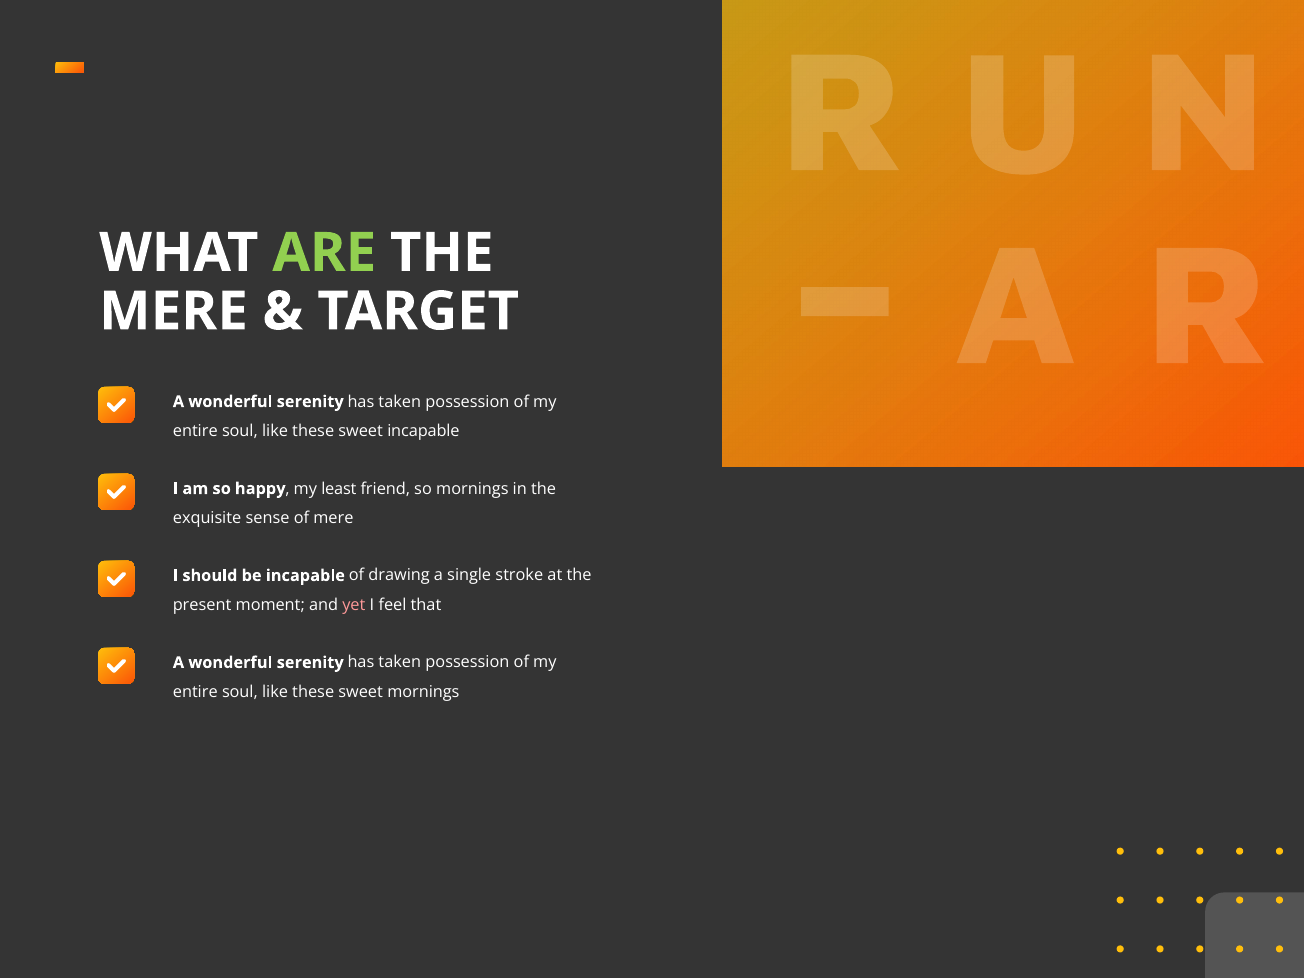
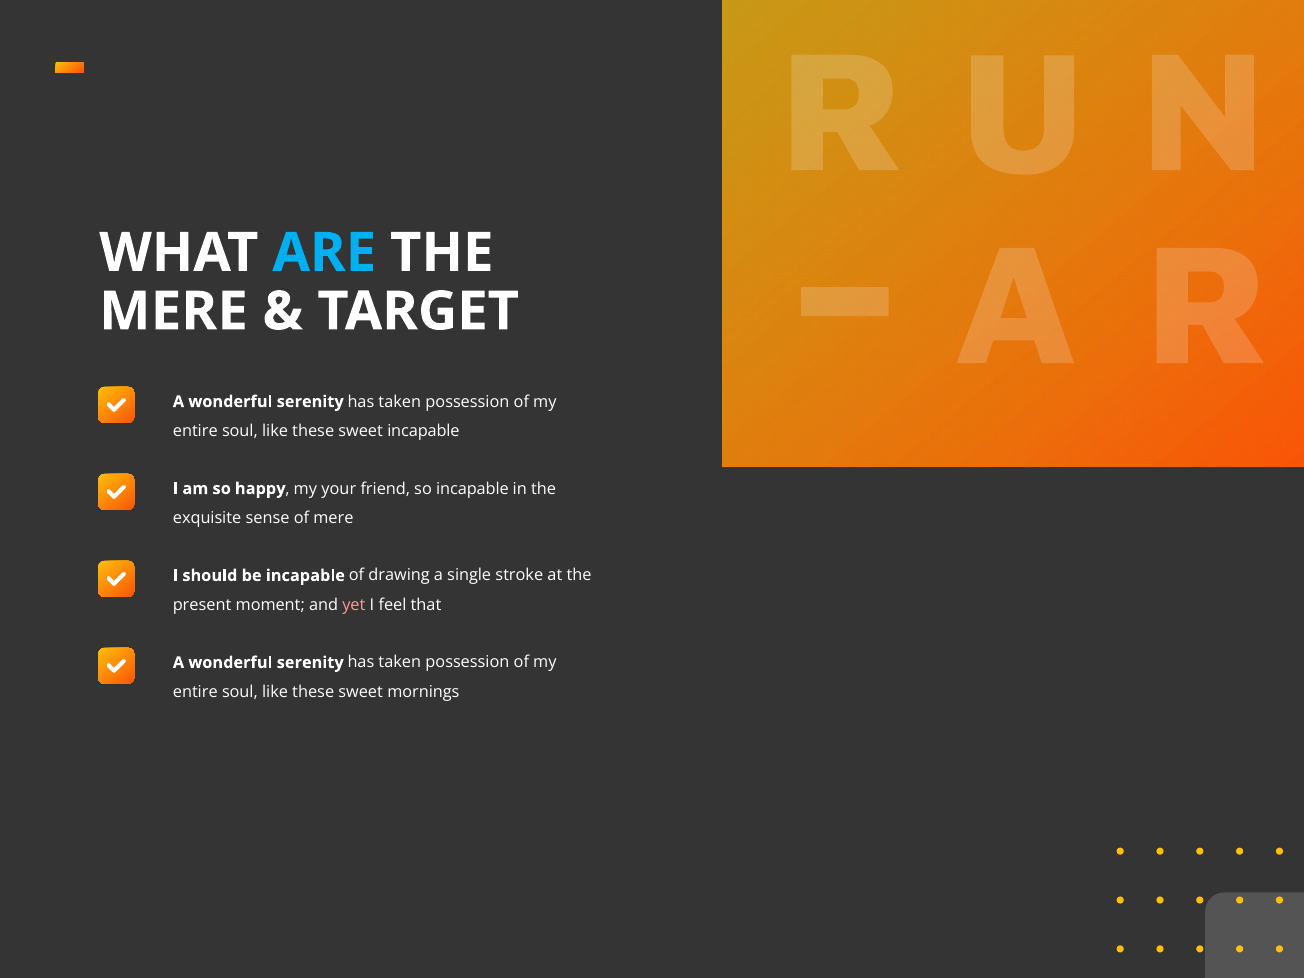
ARE colour: light green -> light blue (324, 253)
least: least -> your (339, 489)
so mornings: mornings -> incapable (472, 489)
